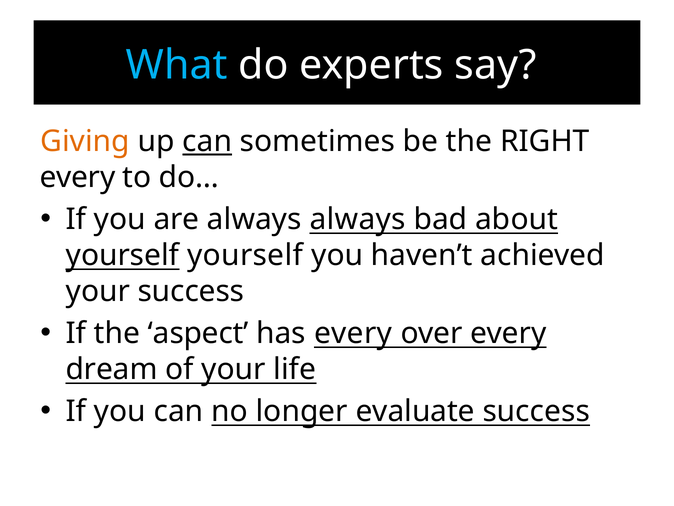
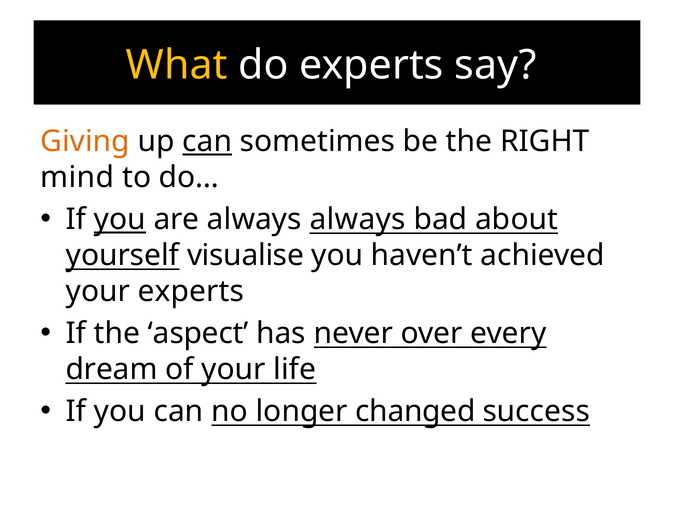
What colour: light blue -> yellow (177, 65)
every: every -> mind (77, 177)
you underline: none -> present (120, 219)
yourself yourself: yourself -> visualise (245, 255)
your success: success -> experts (191, 291)
has every: every -> never (353, 333)
evaluate: evaluate -> changed (415, 411)
